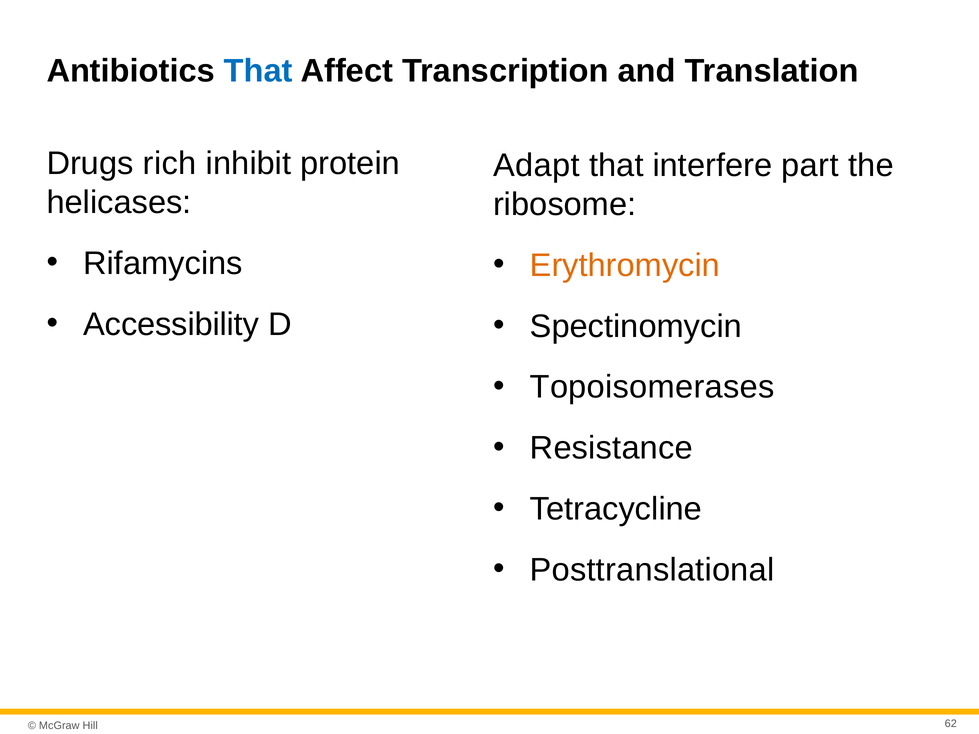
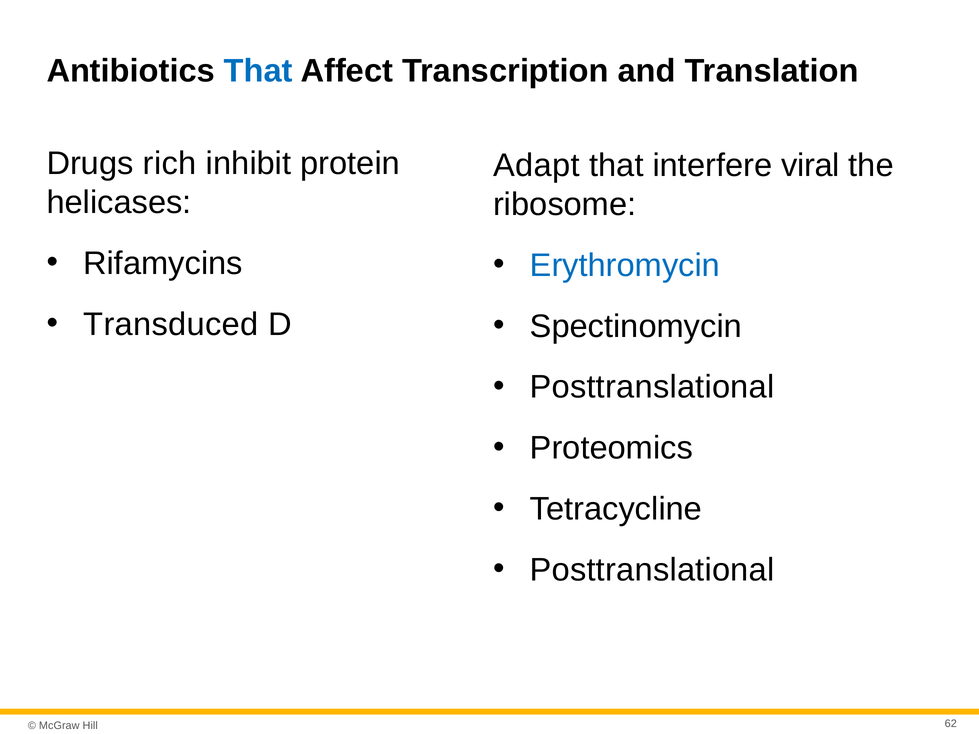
part: part -> viral (810, 165)
Erythromycin colour: orange -> blue (625, 266)
Accessibility: Accessibility -> Transduced (171, 324)
Topoisomerases: Topoisomerases -> Posttranslational (652, 387)
Resistance: Resistance -> Proteomics (611, 448)
